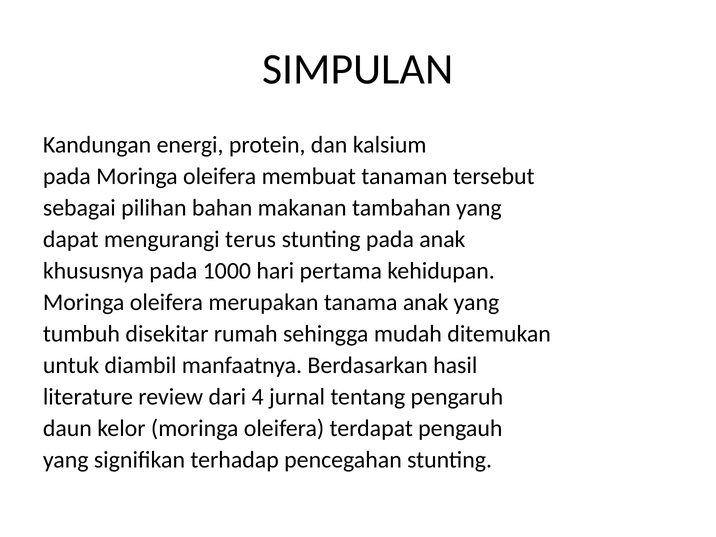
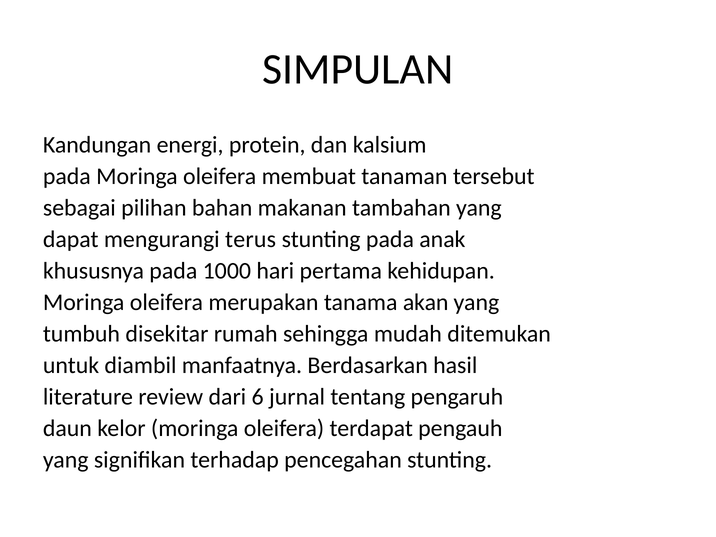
tanama anak: anak -> akan (426, 302)
4: 4 -> 6 (258, 397)
